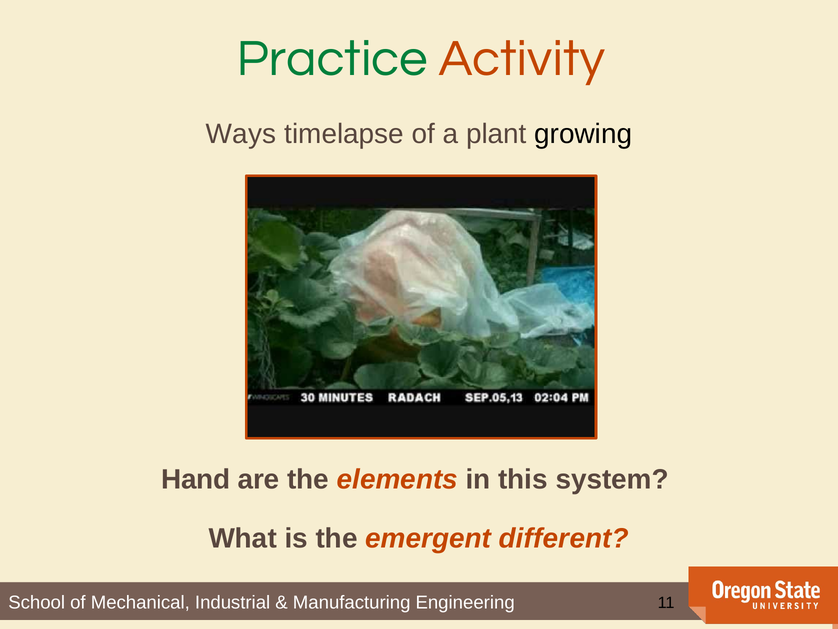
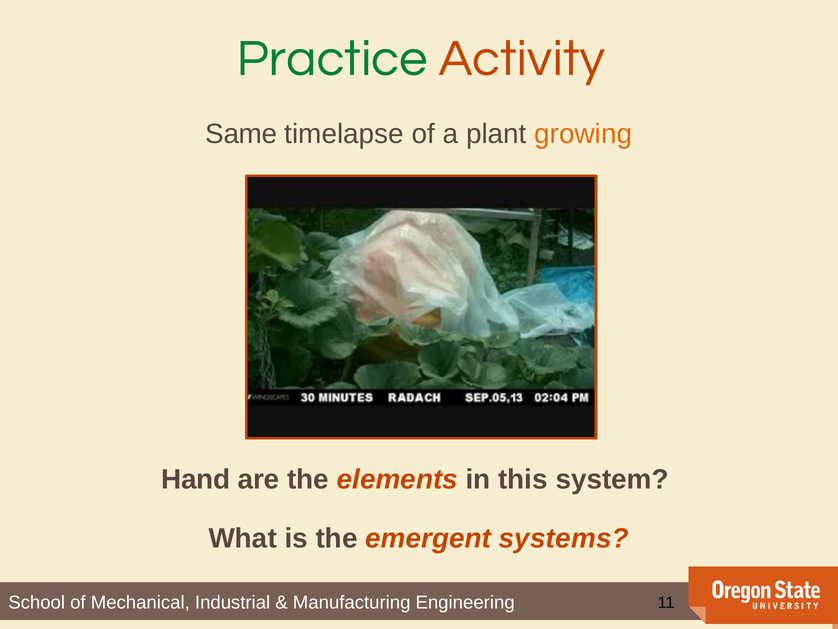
Ways: Ways -> Same (241, 134)
growing colour: black -> orange (583, 134)
different: different -> systems (564, 538)
